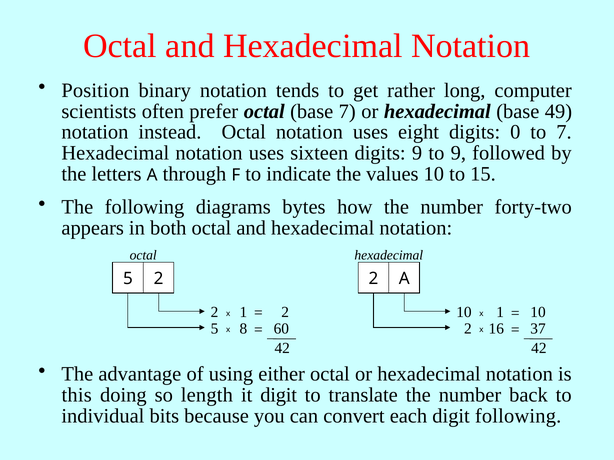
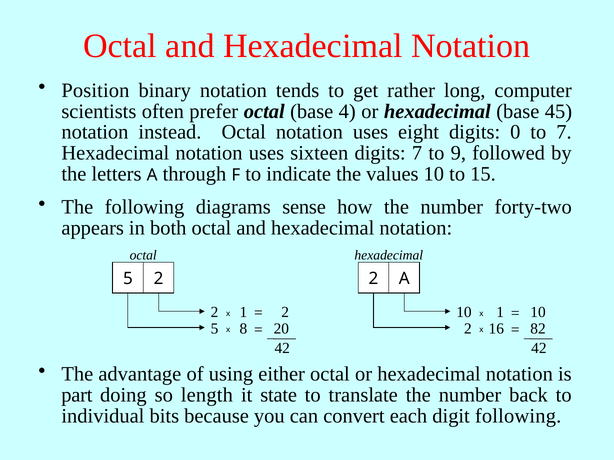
base 7: 7 -> 4 (347, 111)
49: 49 -> 45 (558, 111)
digits 9: 9 -> 7 (417, 153)
bytes: bytes -> sense (304, 207)
60: 60 -> 20 (281, 329)
37: 37 -> 82 (538, 329)
this: this -> part (77, 395)
it digit: digit -> state (279, 395)
